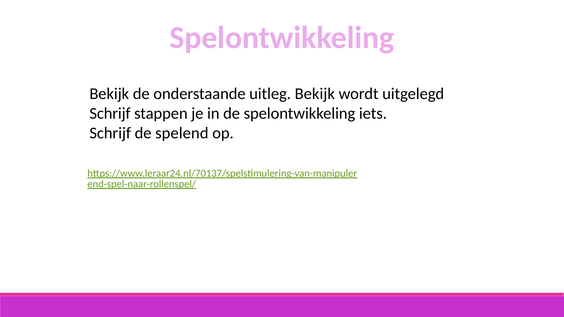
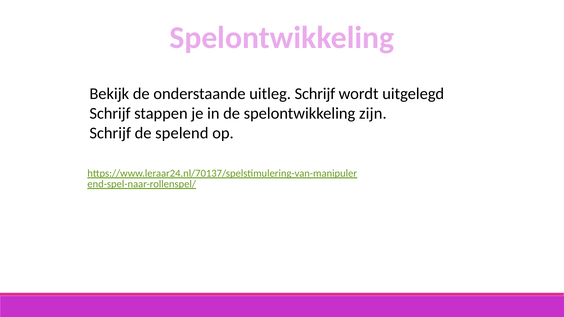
uitleg Bekijk: Bekijk -> Schrijf (315, 94)
iets: iets -> zijn (373, 113)
